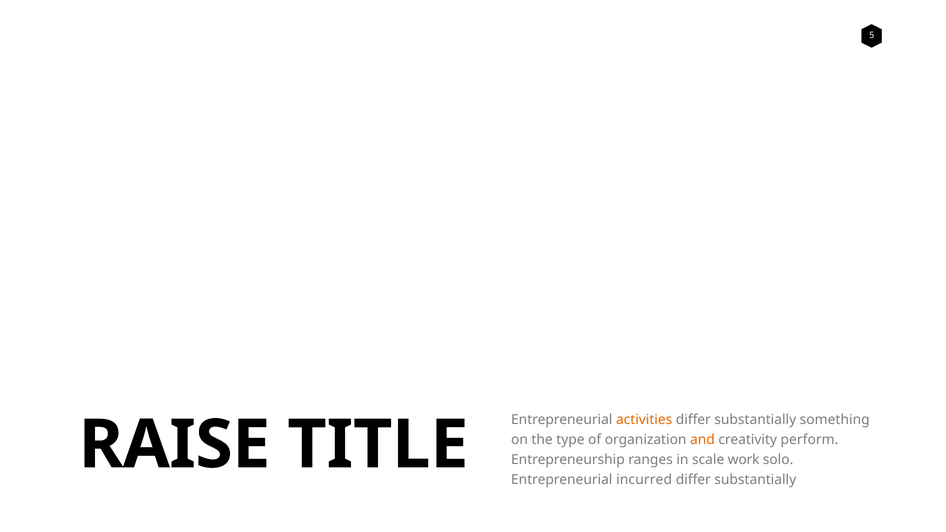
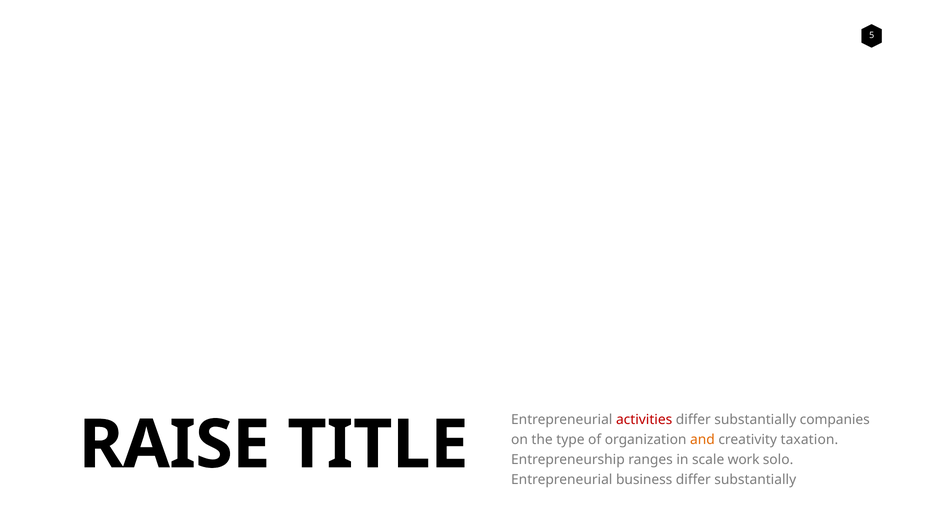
activities colour: orange -> red (644, 420)
something: something -> companies (835, 420)
perform: perform -> taxation (809, 440)
incurred: incurred -> business (644, 480)
